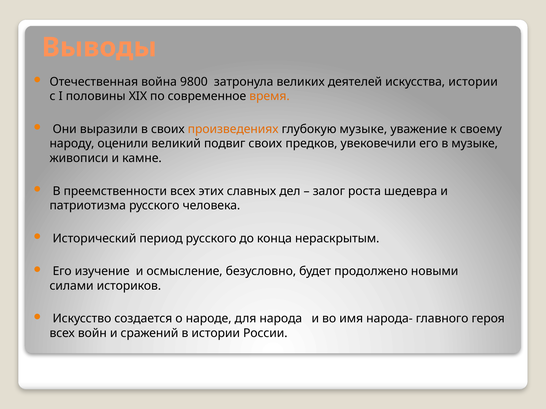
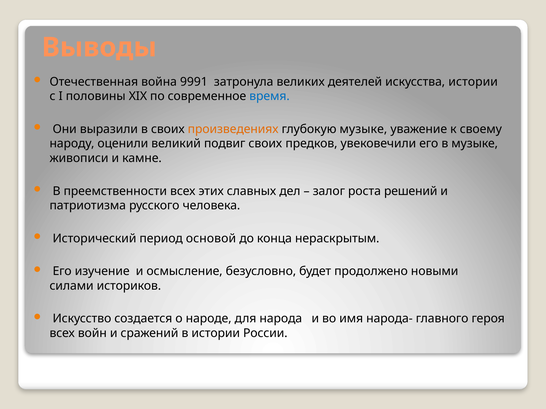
9800: 9800 -> 9991 (194, 82)
время colour: orange -> blue (269, 96)
шедевра: шедевра -> решений (411, 191)
период русского: русского -> основой (211, 239)
